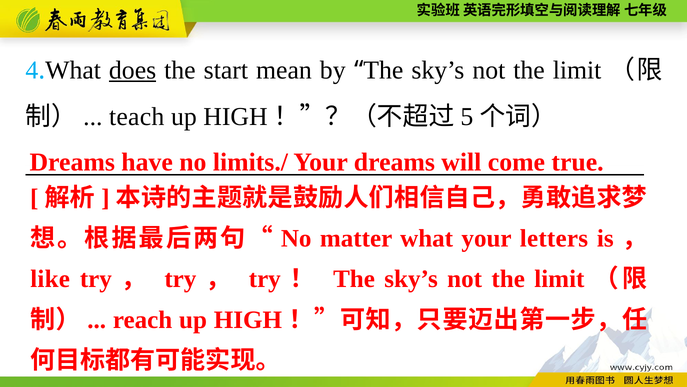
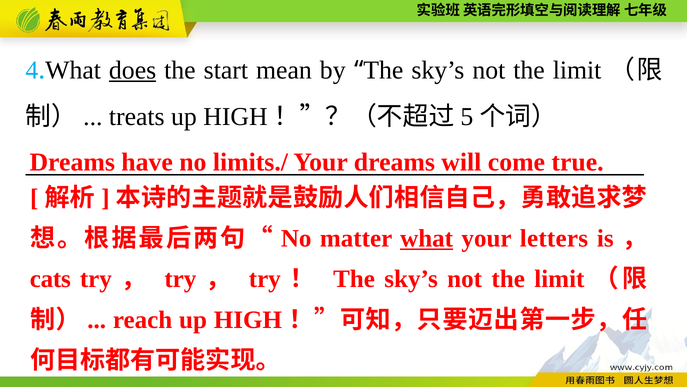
teach: teach -> treats (137, 117)
what underline: none -> present (427, 238)
like: like -> cats (50, 279)
